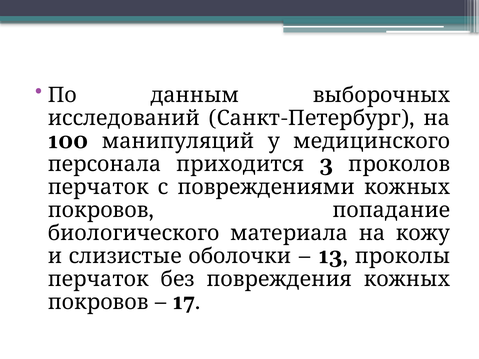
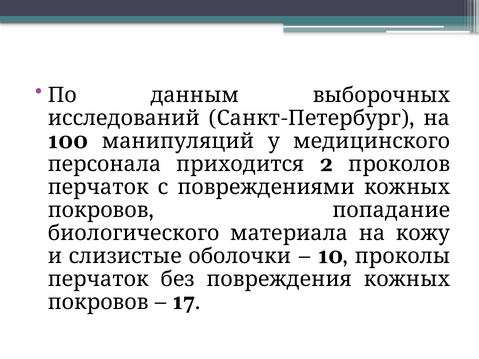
3: 3 -> 2 (326, 164)
13: 13 -> 10 (331, 256)
